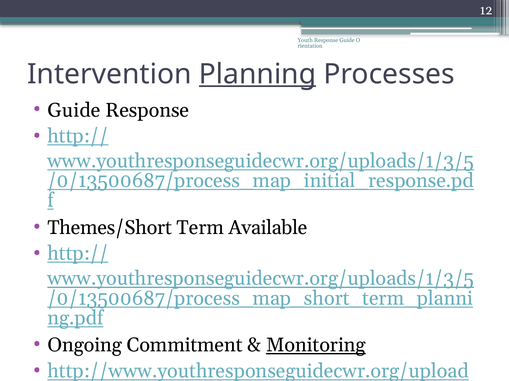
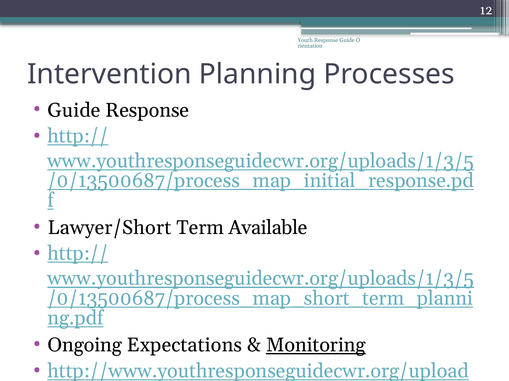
Planning underline: present -> none (258, 74)
Themes/Short: Themes/Short -> Lawyer/Short (110, 228)
Commitment: Commitment -> Expectations (185, 346)
